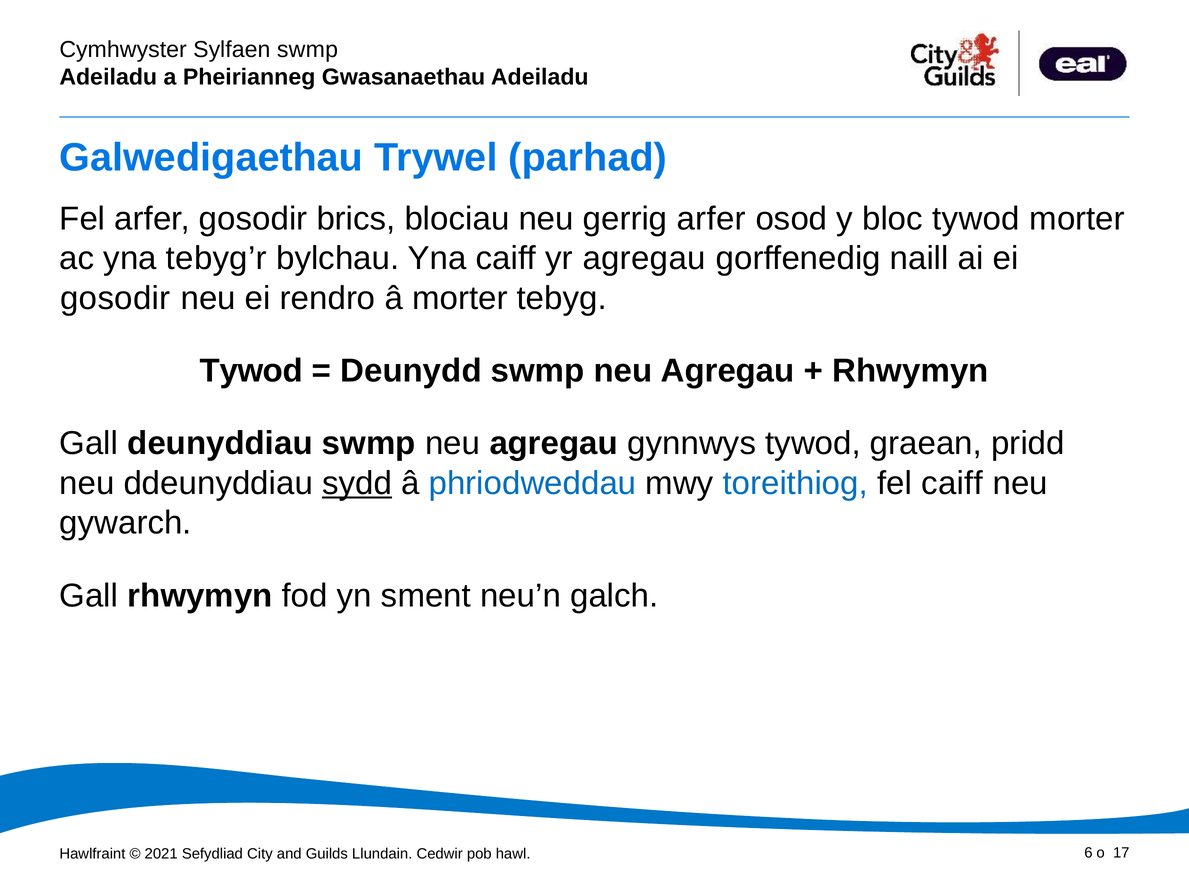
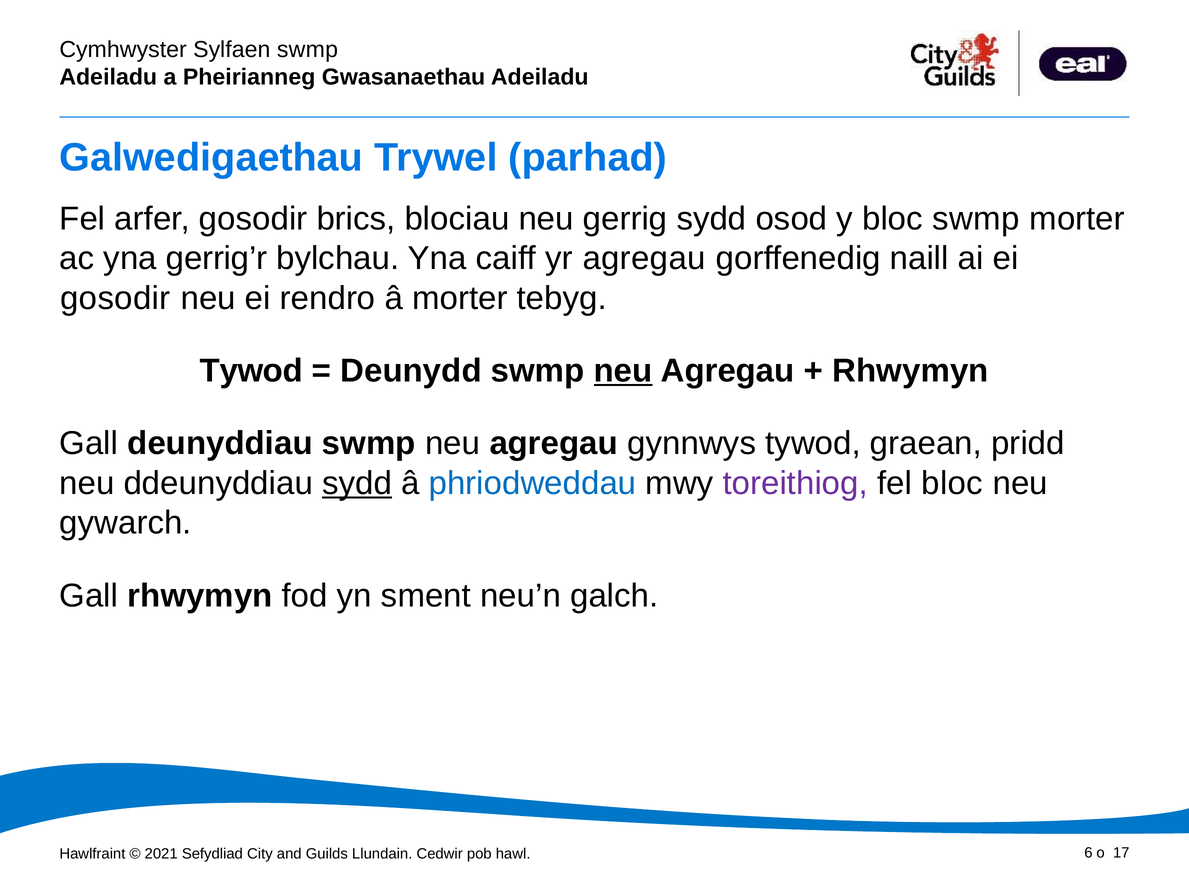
gerrig arfer: arfer -> sydd (711, 219)
bloc tywod: tywod -> swmp (976, 219)
tebyg’r: tebyg’r -> gerrig’r (217, 258)
neu underline: none -> present (623, 371)
toreithiog colour: blue -> purple (795, 483)
fel caiff: caiff -> bloc (952, 483)
